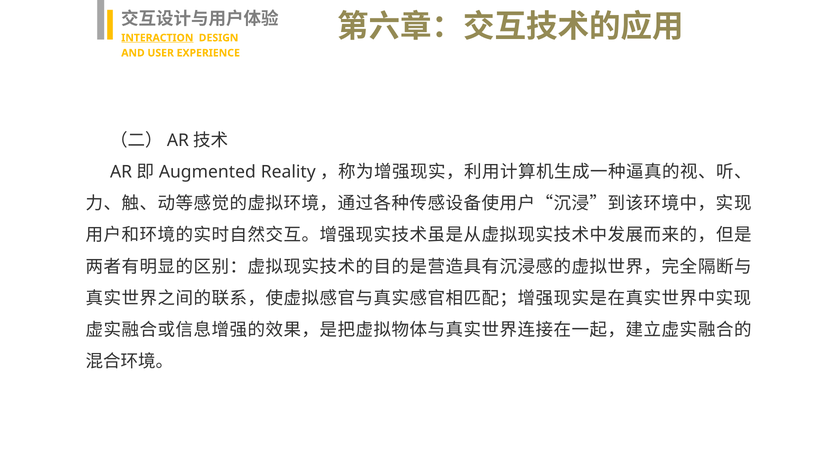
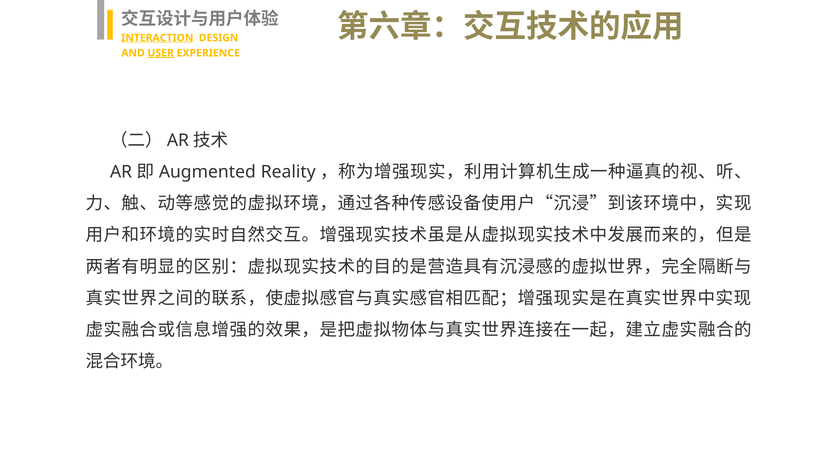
USER underline: none -> present (161, 53)
